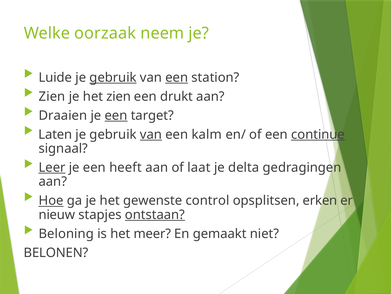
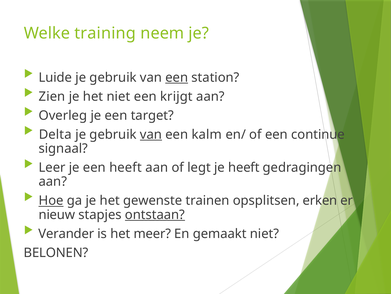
oorzaak: oorzaak -> training (105, 33)
gebruik underline: present -> none (113, 77)
het zien: zien -> niet (118, 96)
drukt: drukt -> krijgt (176, 96)
Draaien: Draaien -> Overleg (63, 115)
een underline: present -> none (116, 115)
Laten: Laten -> Delta (55, 134)
continue underline: present -> none (318, 134)
Leer underline: present -> none (52, 167)
laat: laat -> legt (199, 167)
je delta: delta -> heeft (244, 167)
control: control -> trainen (208, 200)
Beloning: Beloning -> Verander (66, 233)
